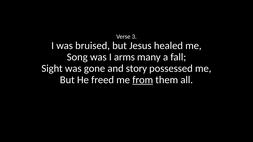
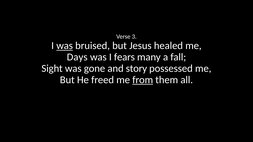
was underline: none -> present (65, 46)
Song: Song -> Days (77, 57)
arms: arms -> fears (124, 57)
